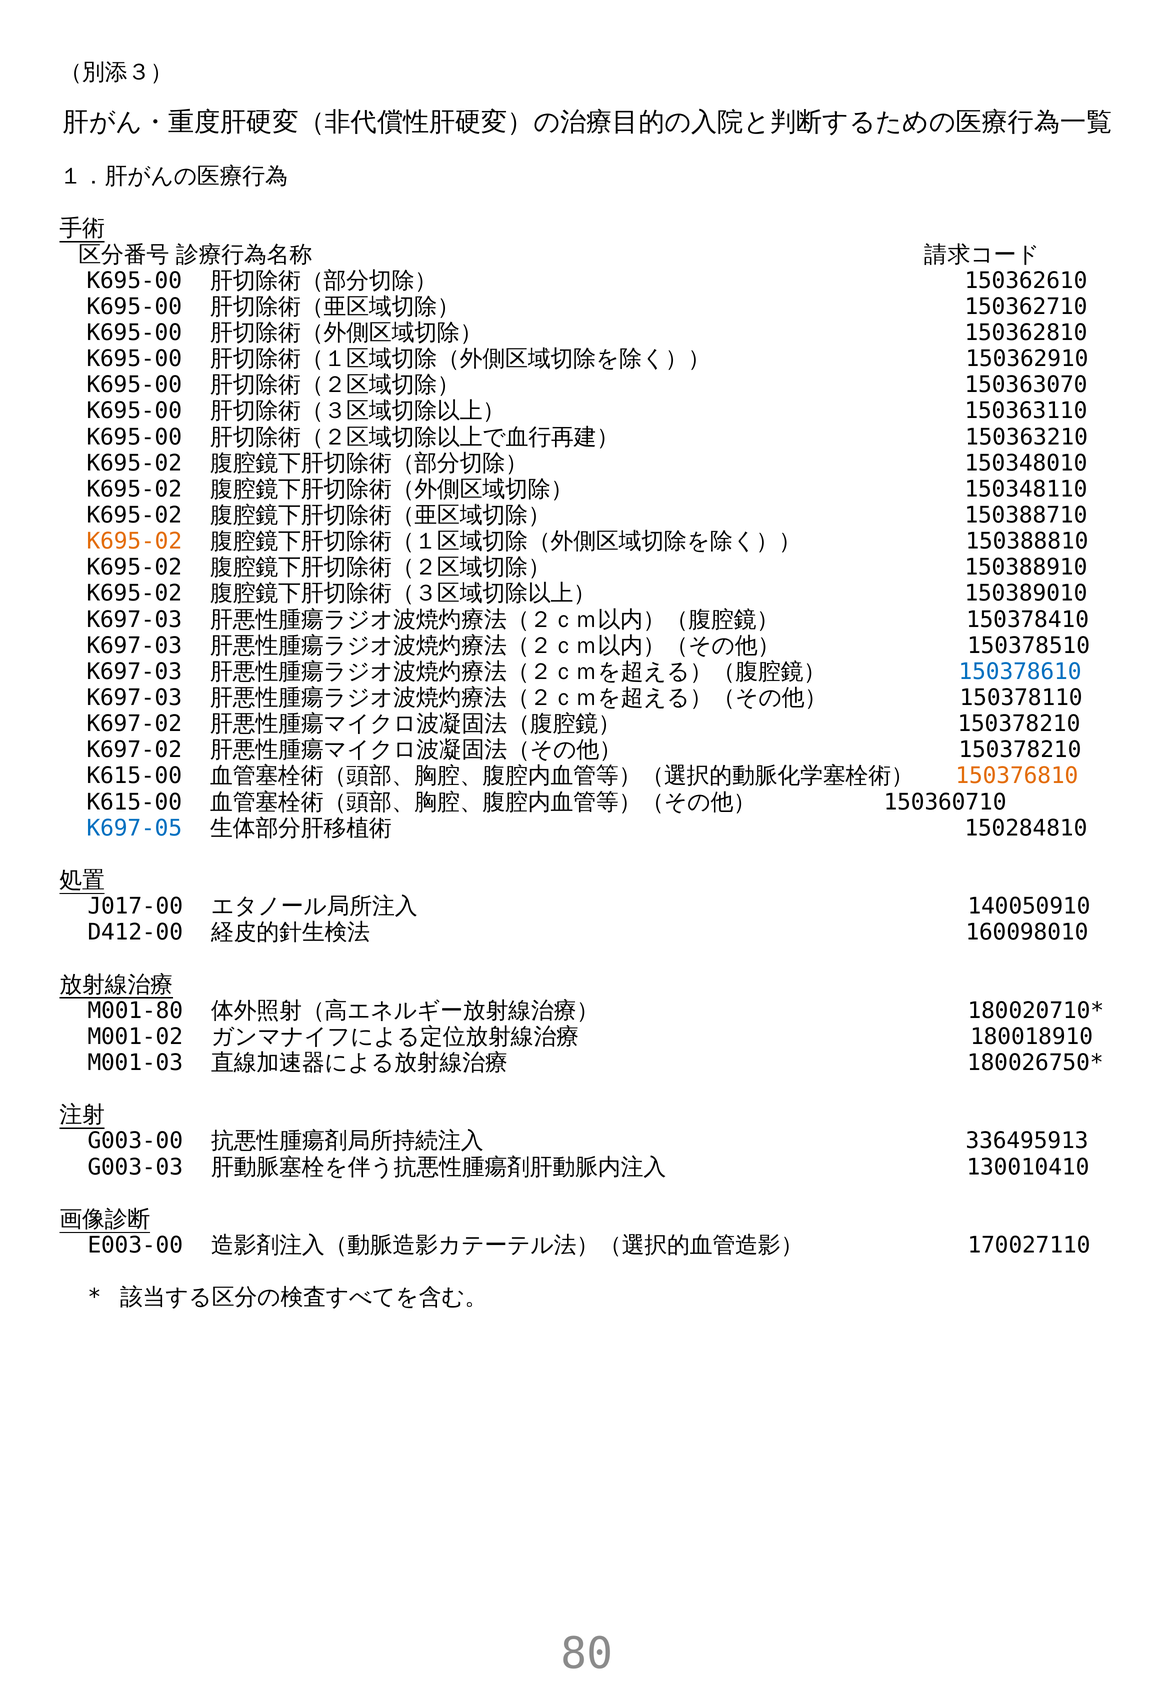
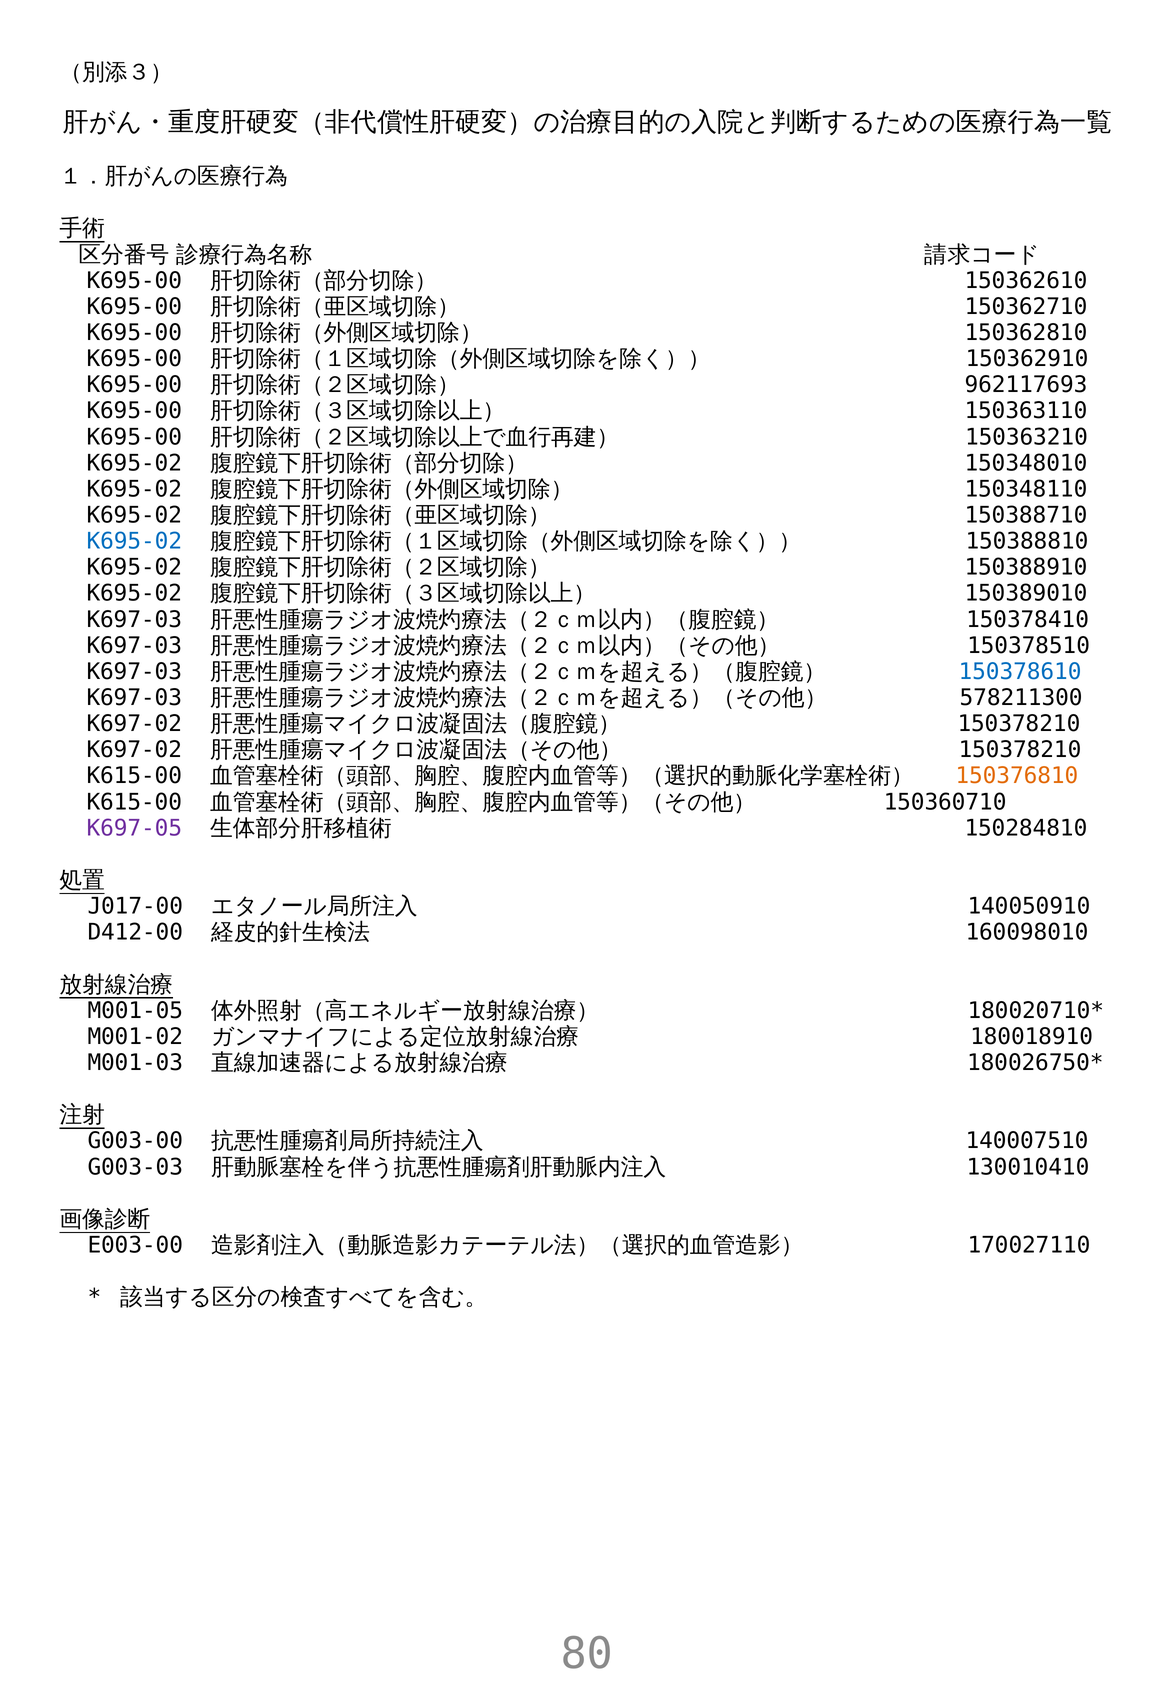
150363070: 150363070 -> 962117693 (1026, 385)
K695-02 colour: orange -> blue (134, 541)
150378110: 150378110 -> 578211300 (1021, 698)
K697-05 colour: blue -> purple (134, 828)
M001-80: M001-80 -> M001-05 (135, 1010)
336495913: 336495913 -> 140007510 (1027, 1141)
